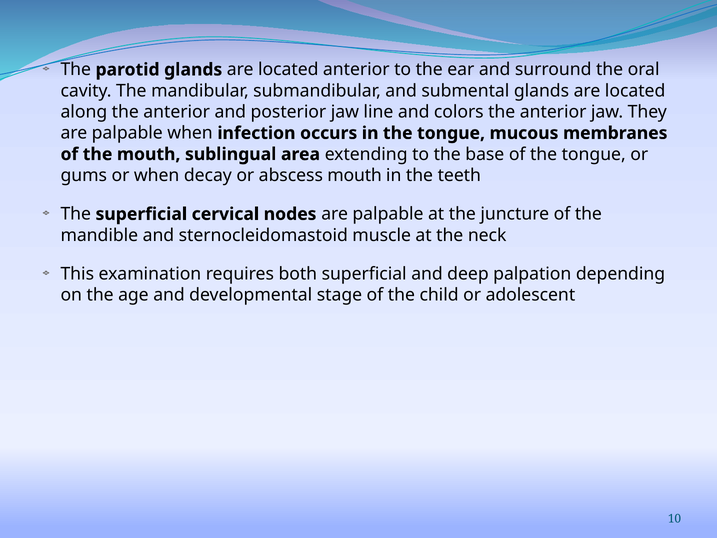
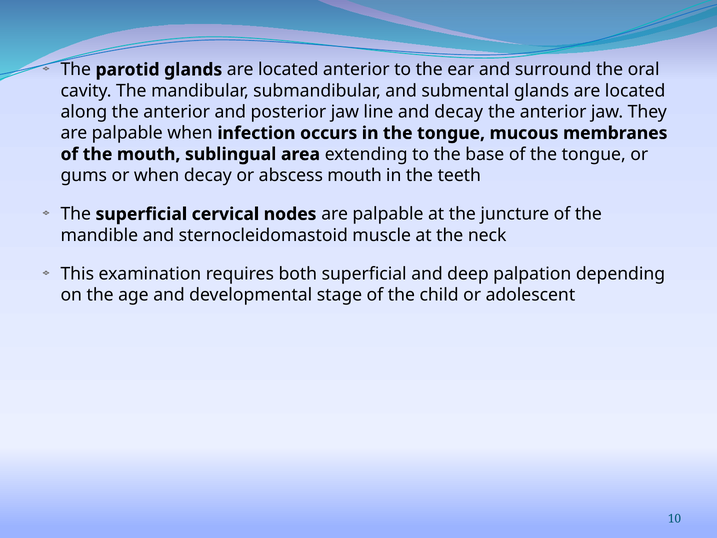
and colors: colors -> decay (459, 112)
